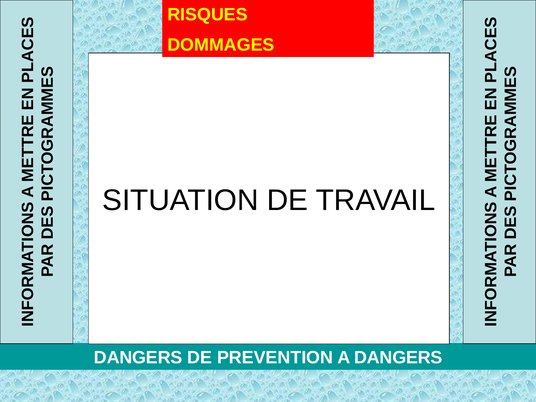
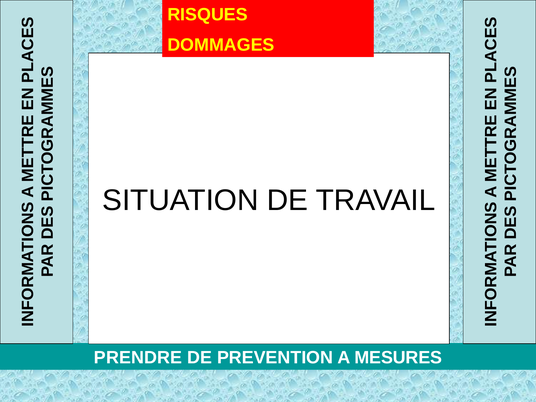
DANGERS: DANGERS -> PRENDRE (138, 358)
A DANGERS: DANGERS -> MESURES (398, 358)
